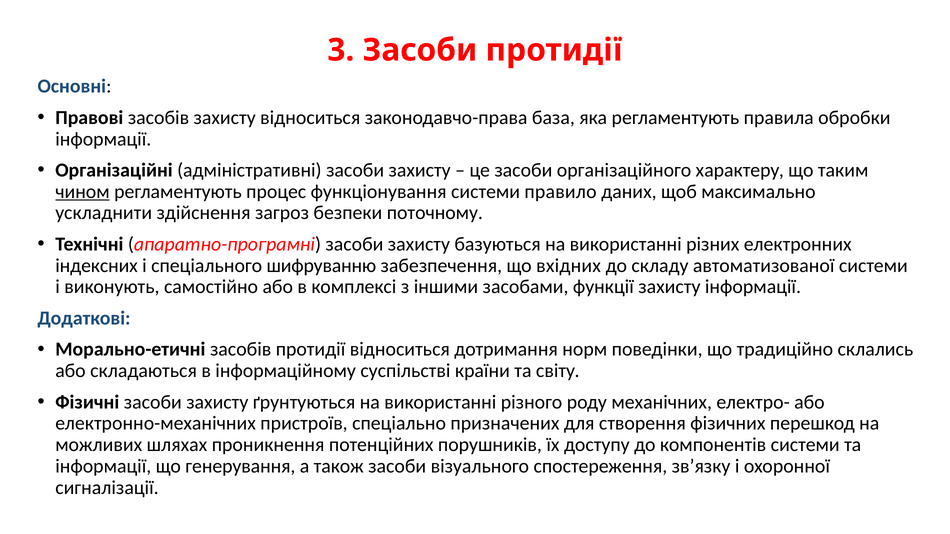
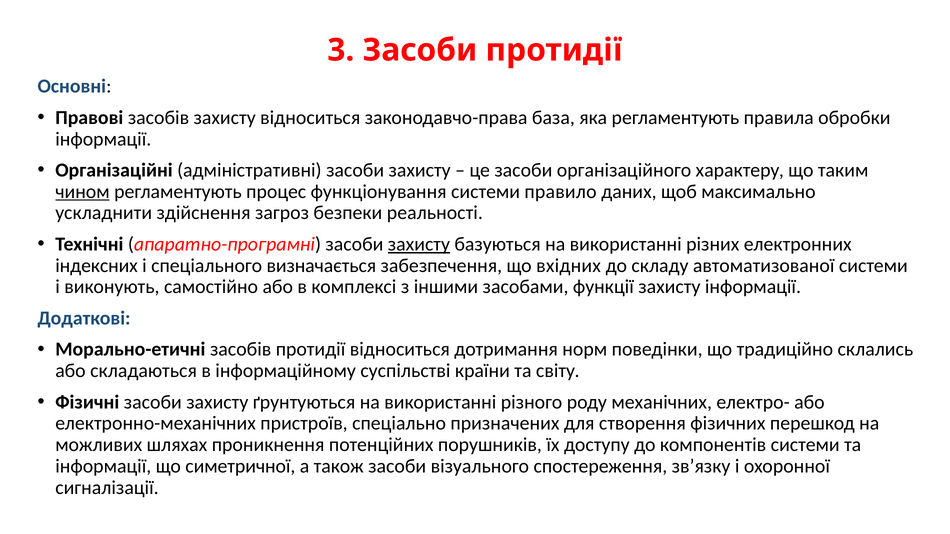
поточному: поточному -> реальності (435, 213)
захисту underline: none -> present (419, 244)
шифруванню: шифруванню -> визначається (321, 266)
генерування: генерування -> симетричної (240, 466)
